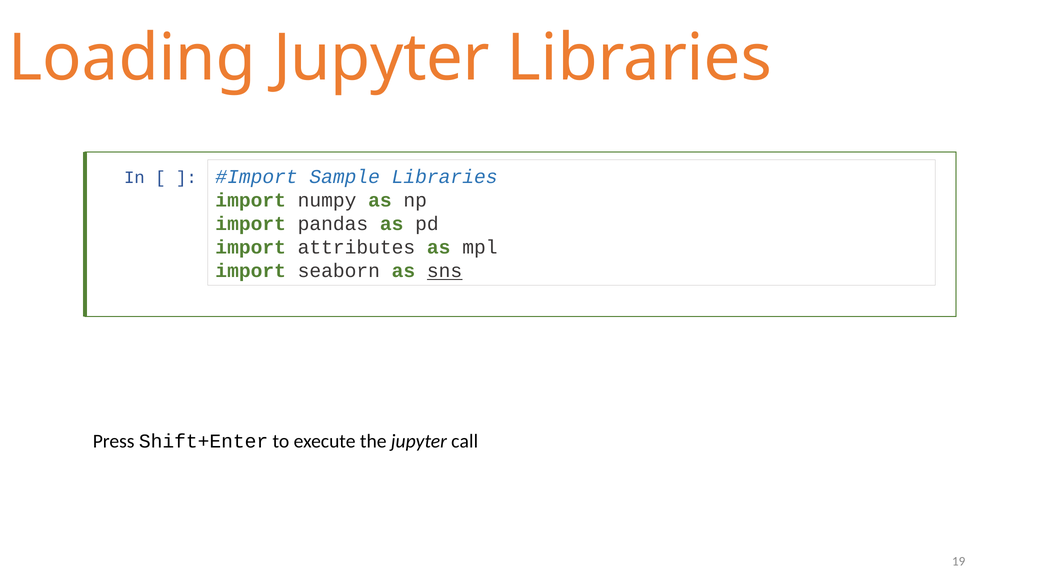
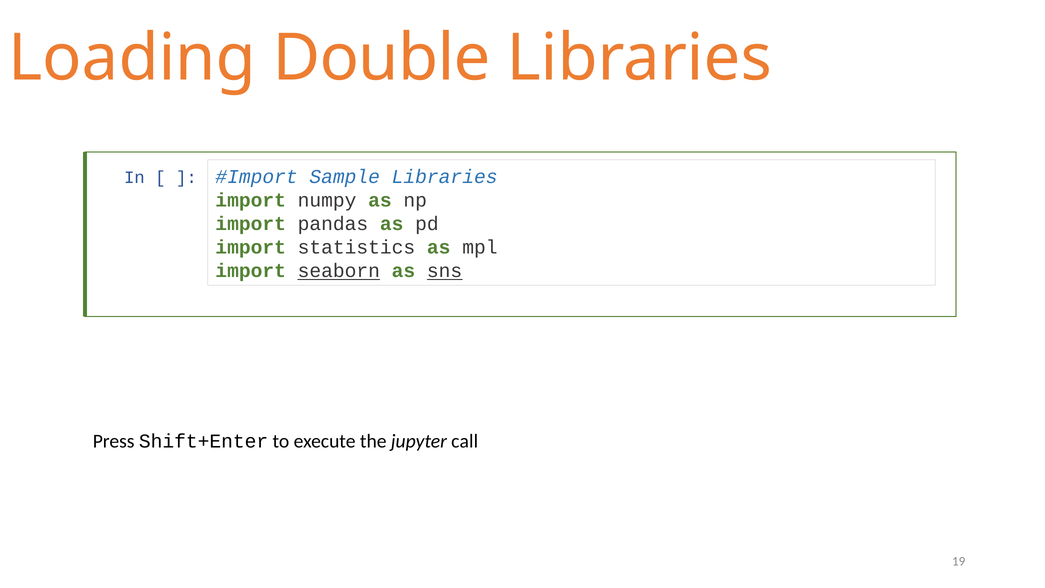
Loading Jupyter: Jupyter -> Double (382, 58)
attributes: attributes -> statistics (356, 247)
seaborn underline: none -> present (339, 271)
